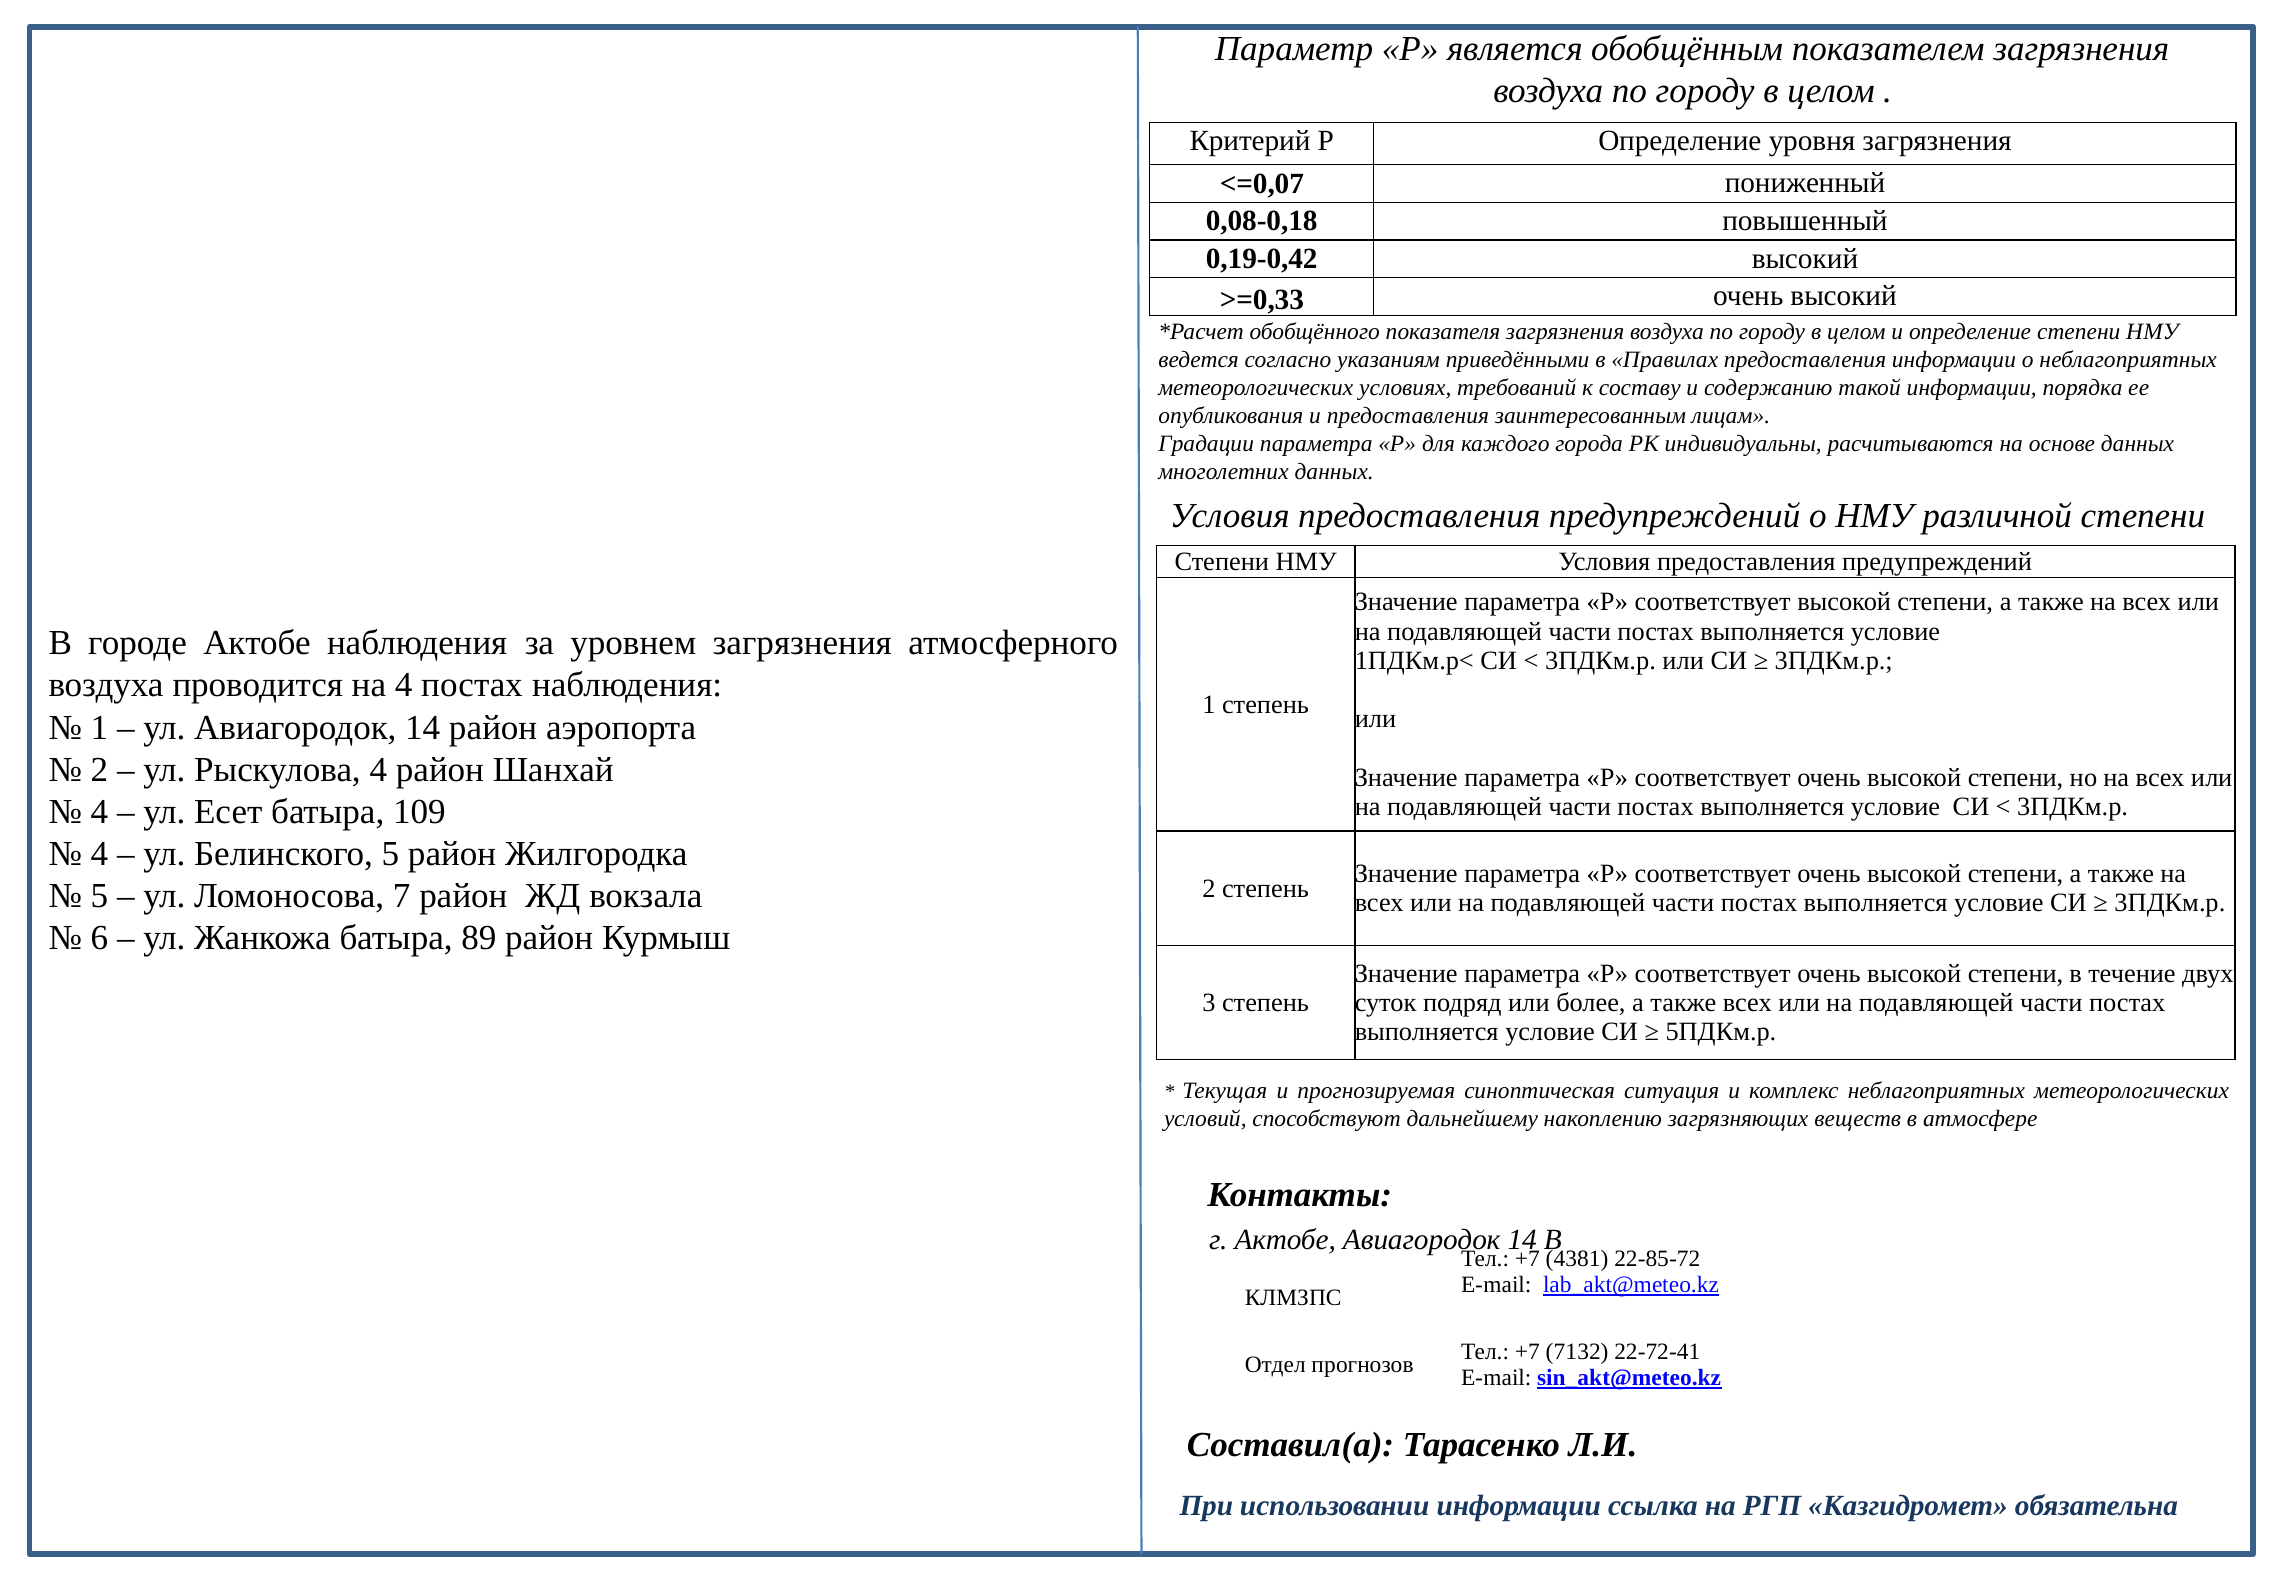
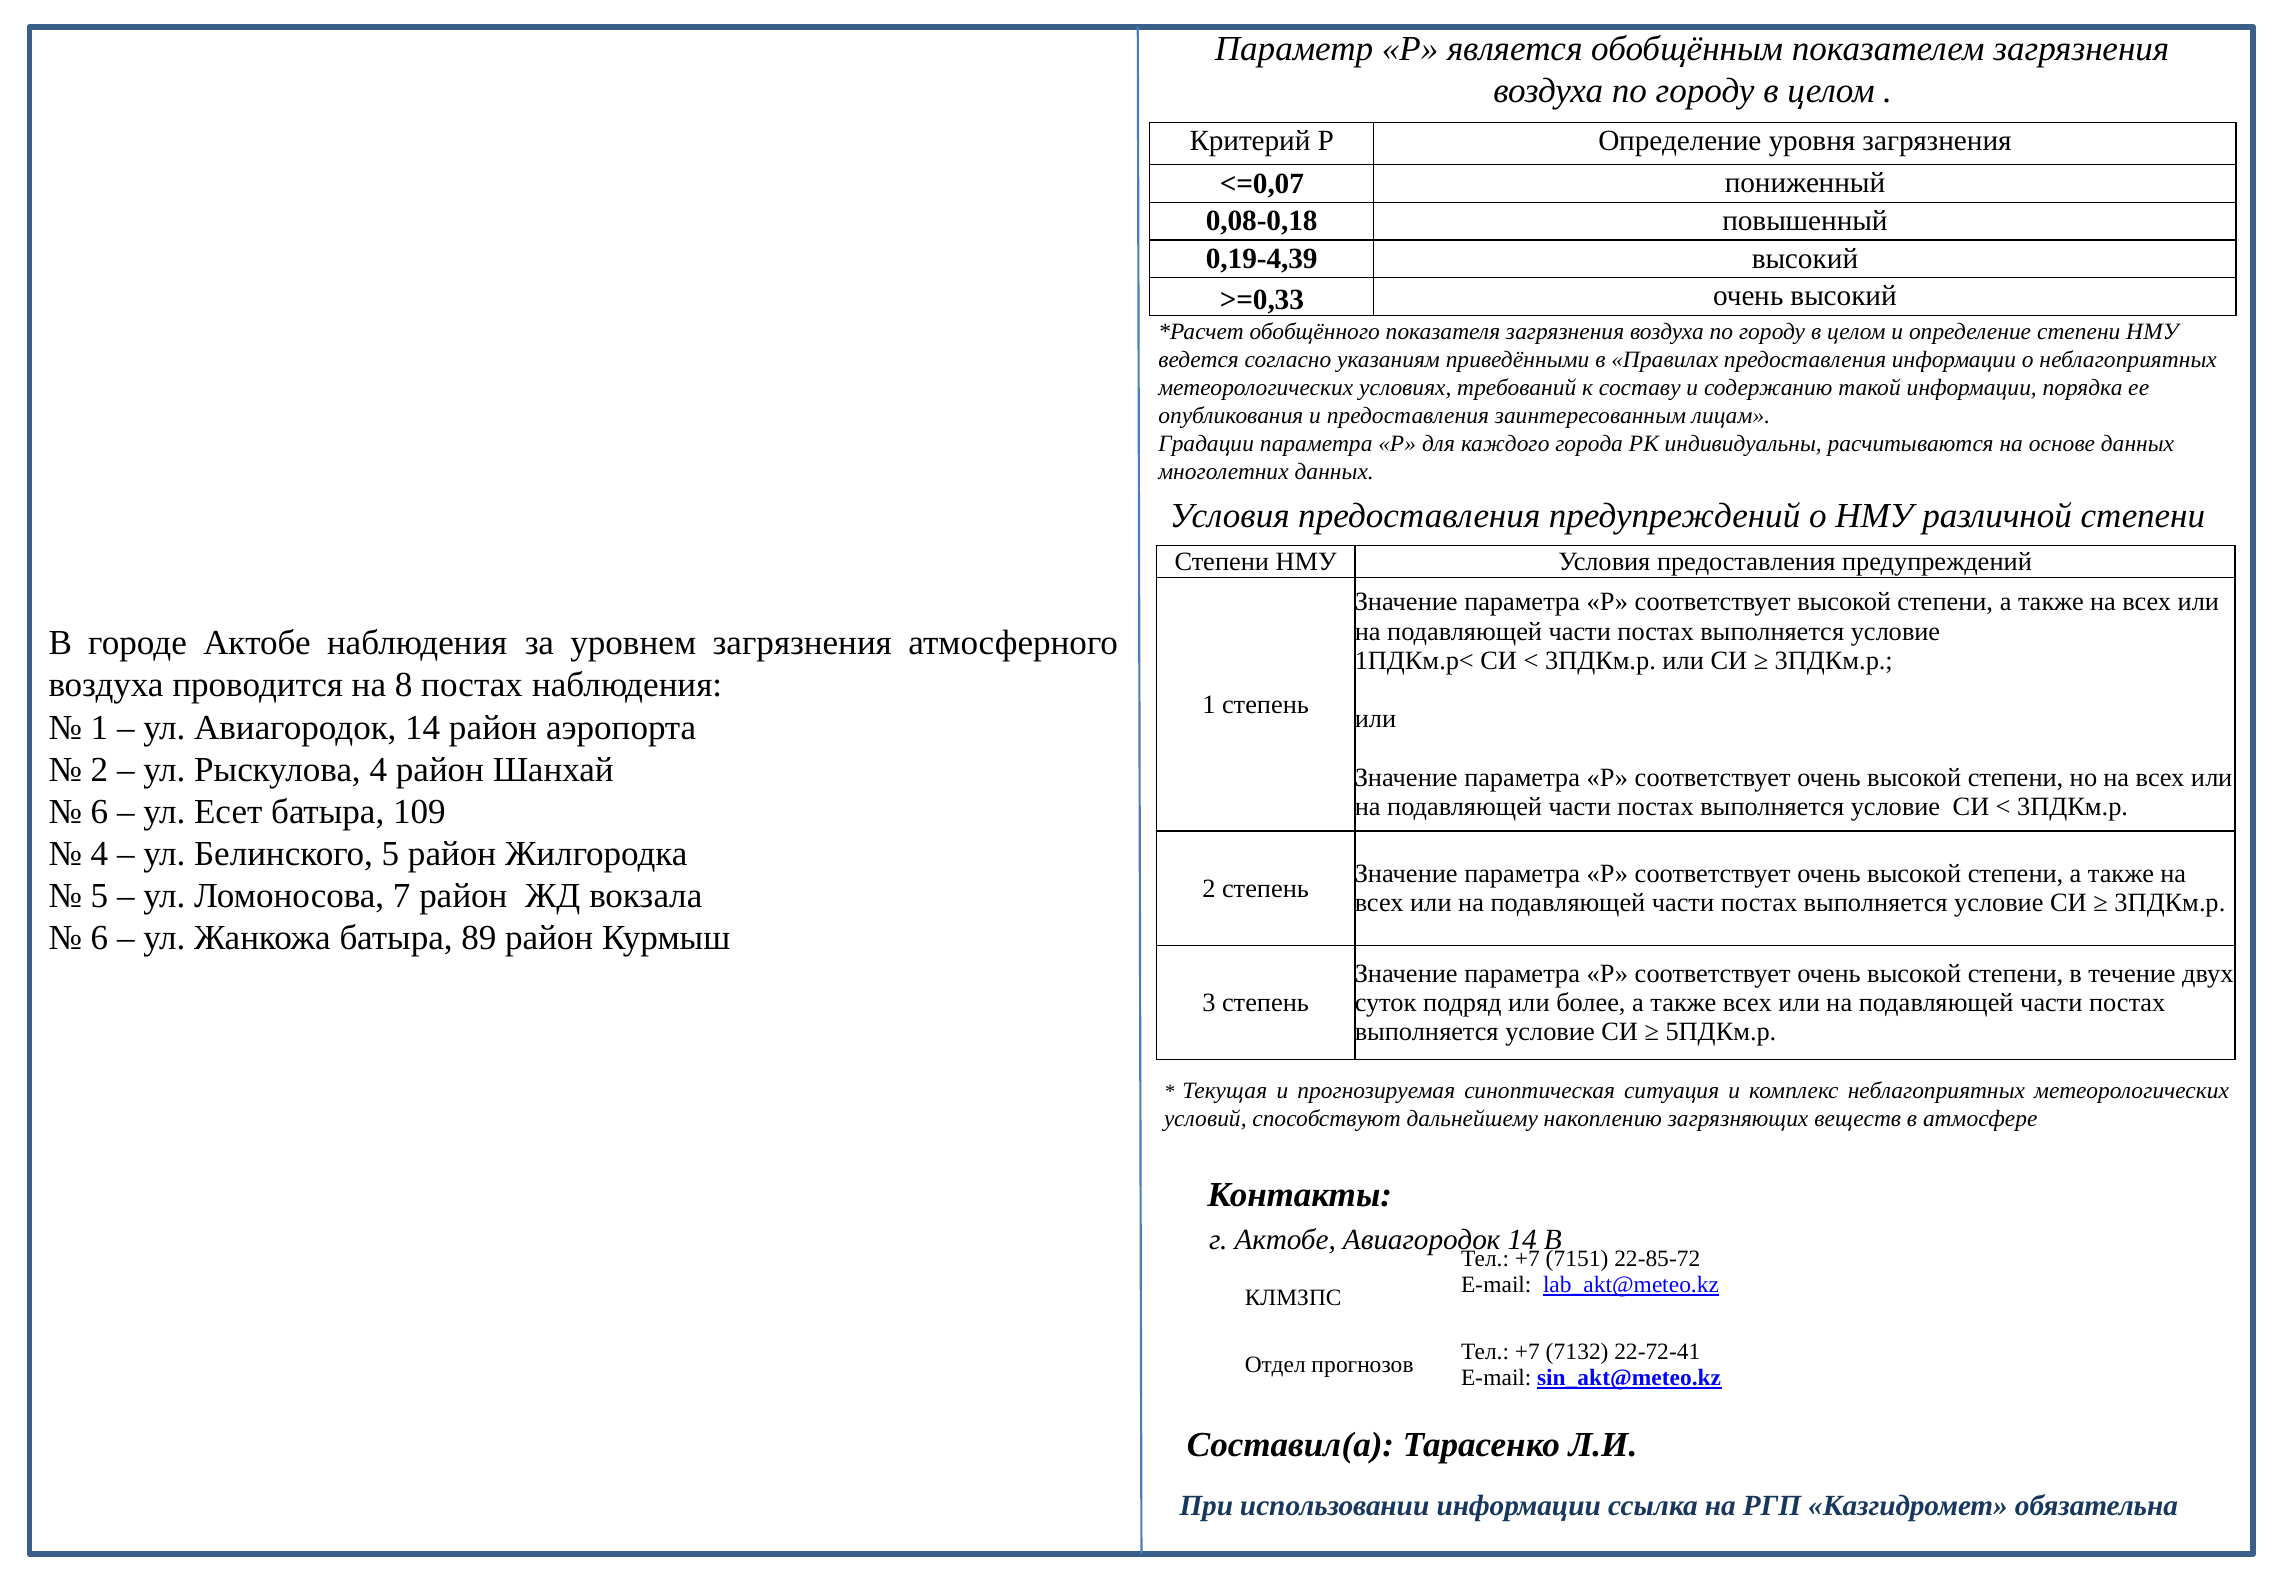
0,19-0,42: 0,19-0,42 -> 0,19-4,39 (1262, 259)
на 4: 4 -> 8 (404, 685)
4: 4 -> 6 (99, 812)
4381: 4381 -> 7151 (1577, 1258)
